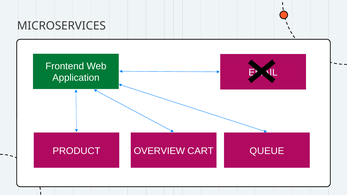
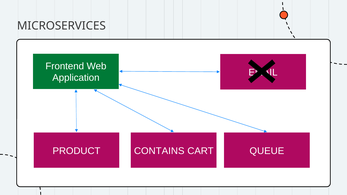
OVERVIEW: OVERVIEW -> CONTAINS (159, 151)
